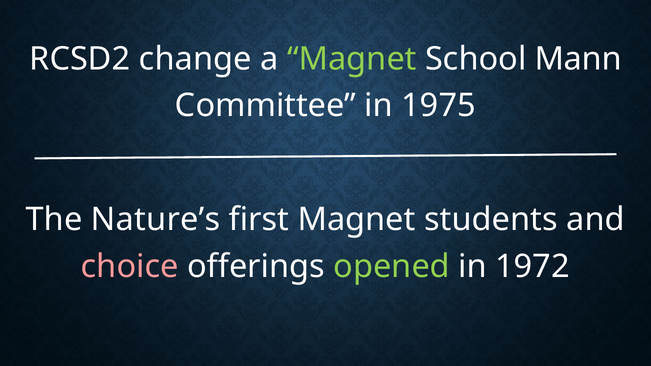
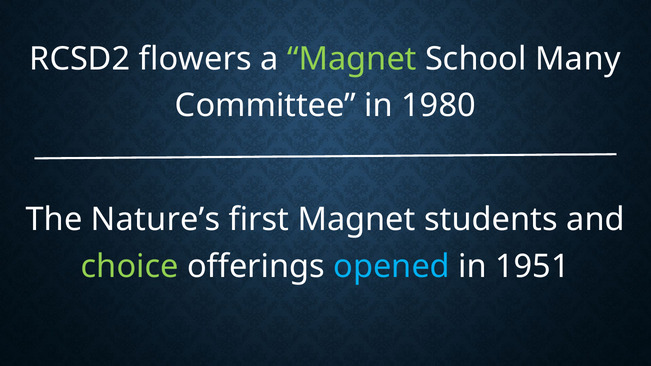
change: change -> flowers (195, 59)
Mann: Mann -> Many (578, 59)
1975: 1975 -> 1980 (439, 106)
choice colour: pink -> light green (130, 266)
opened colour: light green -> light blue (392, 266)
1972: 1972 -> 1951 (532, 266)
